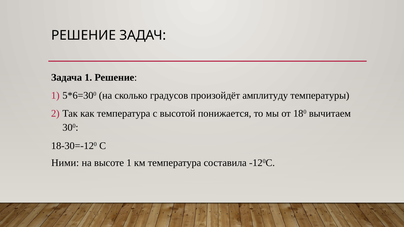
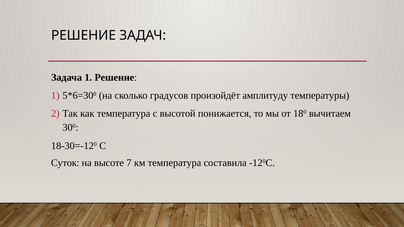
Ними: Ними -> Суток (65, 163)
высоте 1: 1 -> 7 (129, 163)
